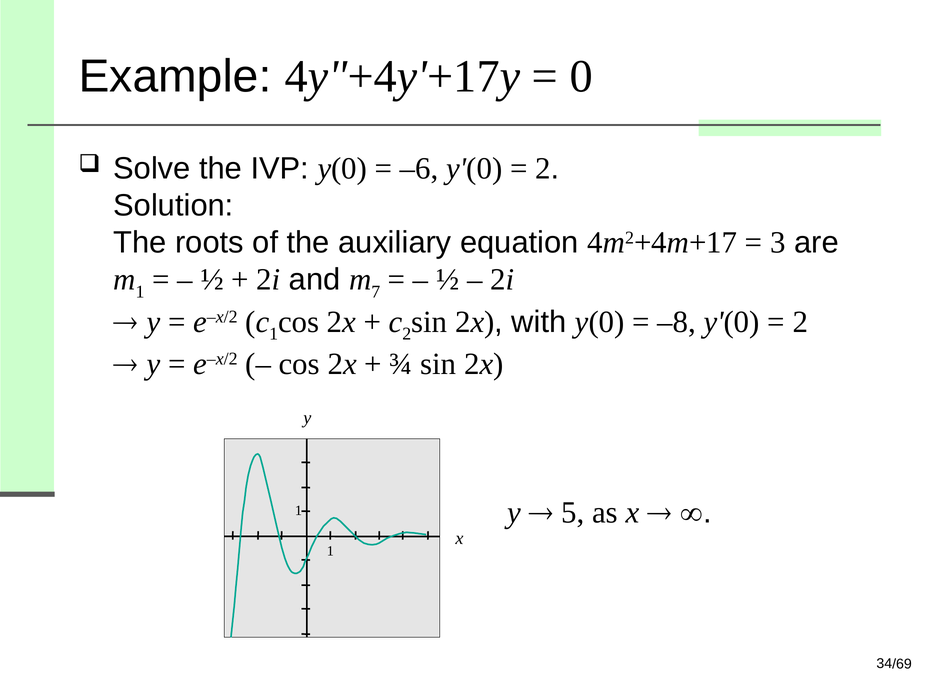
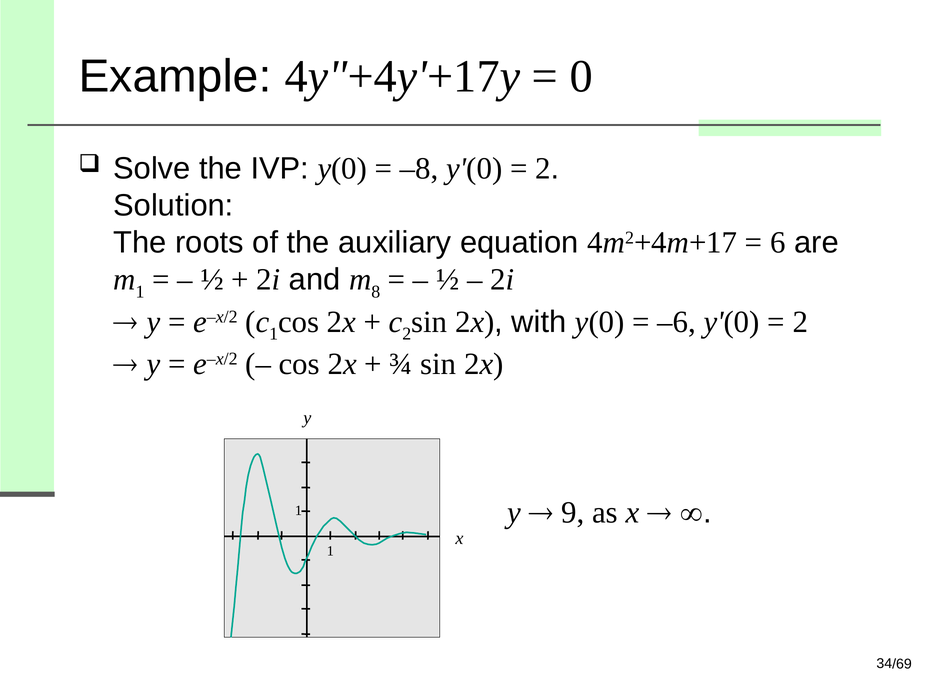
–6: –6 -> –8 (419, 169)
3: 3 -> 6 (778, 243)
7: 7 -> 8 (376, 292)
–8: –8 -> –6 (677, 322)
5: 5 -> 9 (573, 512)
